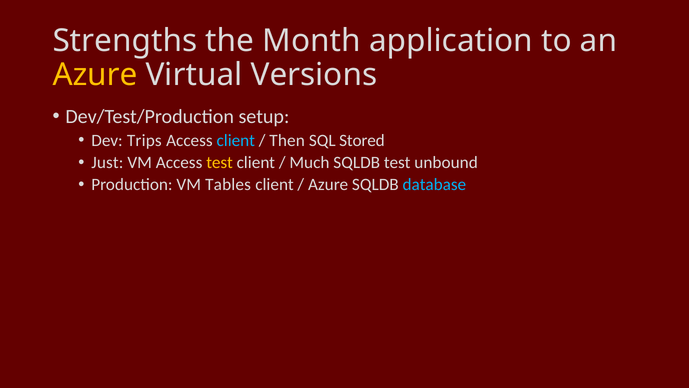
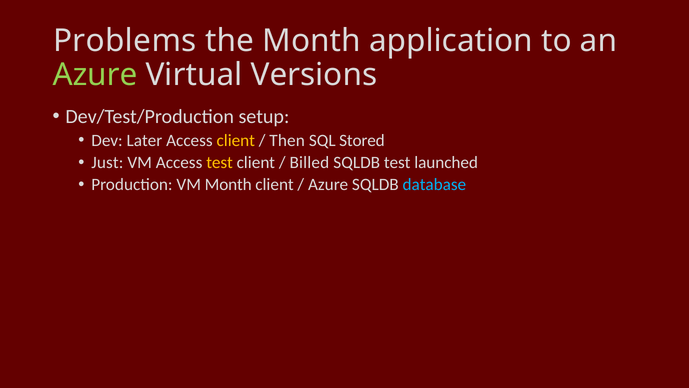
Strengths: Strengths -> Problems (125, 41)
Azure colour: yellow -> light green (95, 75)
Trips: Trips -> Later (144, 140)
client colour: light blue -> yellow (236, 140)
Much: Much -> Billed (309, 162)
unbound: unbound -> launched (446, 162)
VM Tables: Tables -> Month (228, 185)
